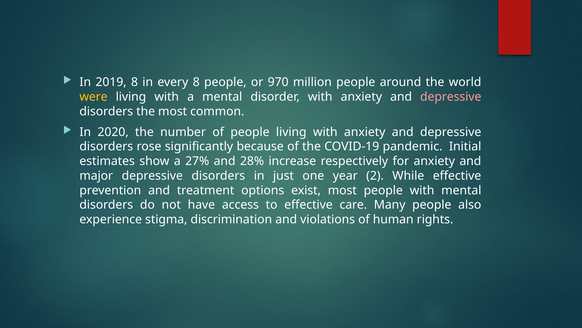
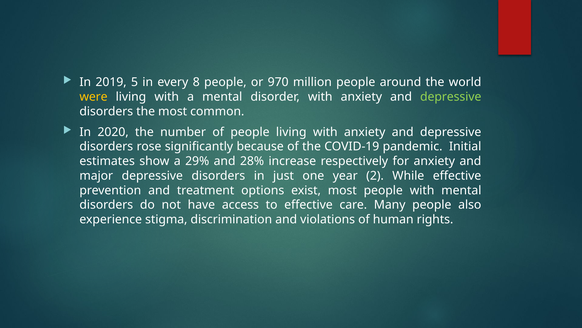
2019 8: 8 -> 5 (134, 82)
depressive colour: pink -> light green (451, 97)
27%: 27% -> 29% (197, 161)
